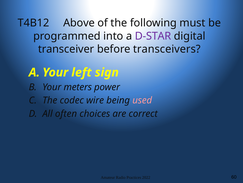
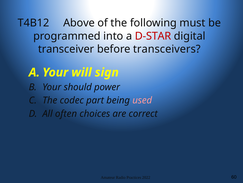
D-STAR colour: purple -> red (153, 36)
left: left -> will (82, 72)
meters: meters -> should (78, 87)
wire: wire -> part (95, 100)
